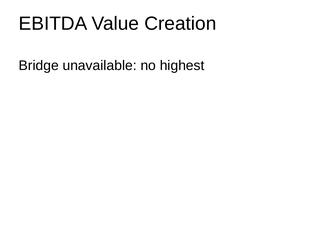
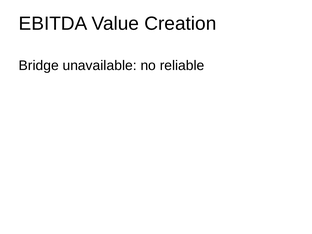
highest: highest -> reliable (182, 65)
